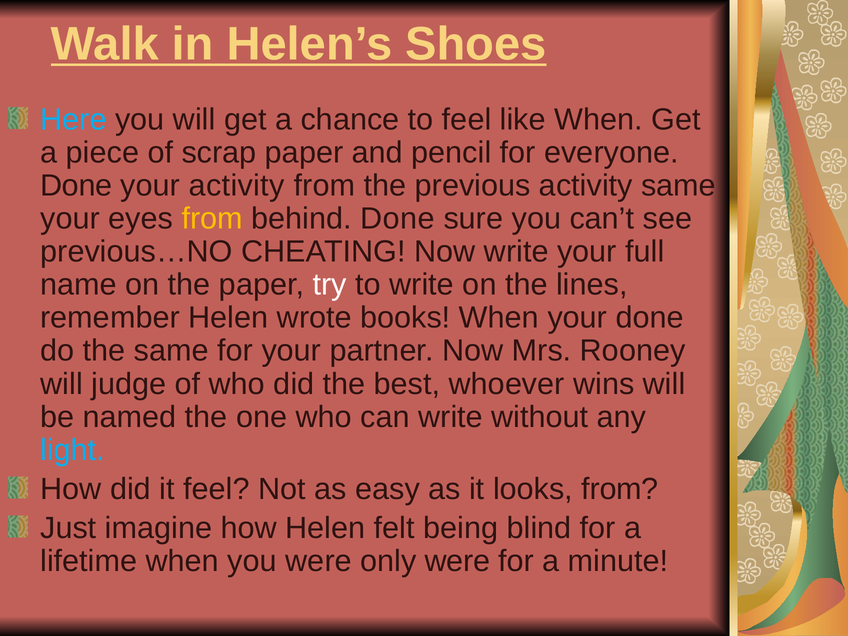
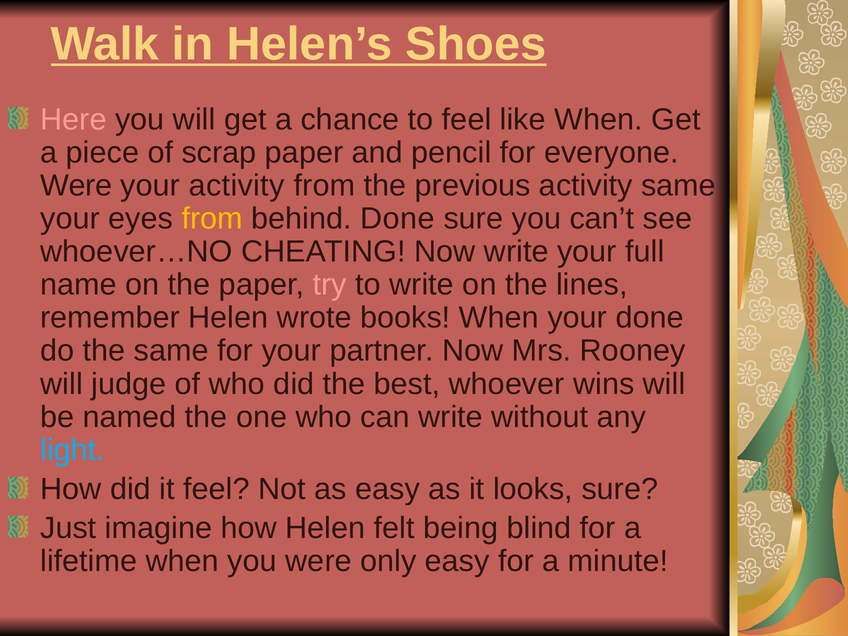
Here colour: light blue -> pink (73, 120)
Done: Done -> Were (76, 186)
previous…NO: previous…NO -> whoever…NO (136, 252)
try colour: white -> pink (330, 285)
looks from: from -> sure (620, 489)
only were: were -> easy (457, 561)
